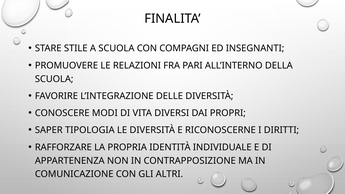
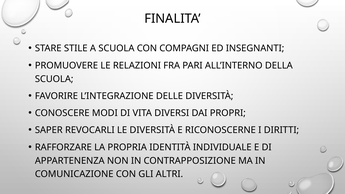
TIPOLOGIA: TIPOLOGIA -> REVOCARLI (90, 130)
